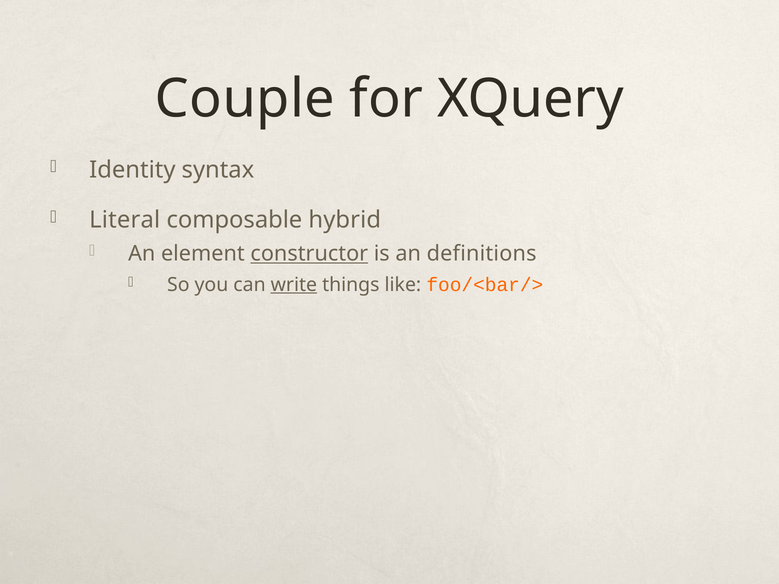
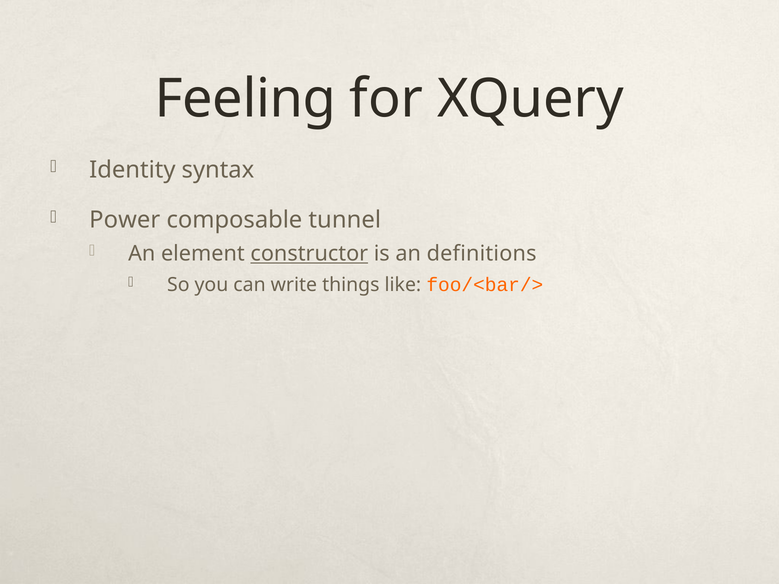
Couple: Couple -> Feeling (245, 99)
Literal: Literal -> Power (125, 220)
hybrid: hybrid -> tunnel (345, 220)
write underline: present -> none (294, 285)
